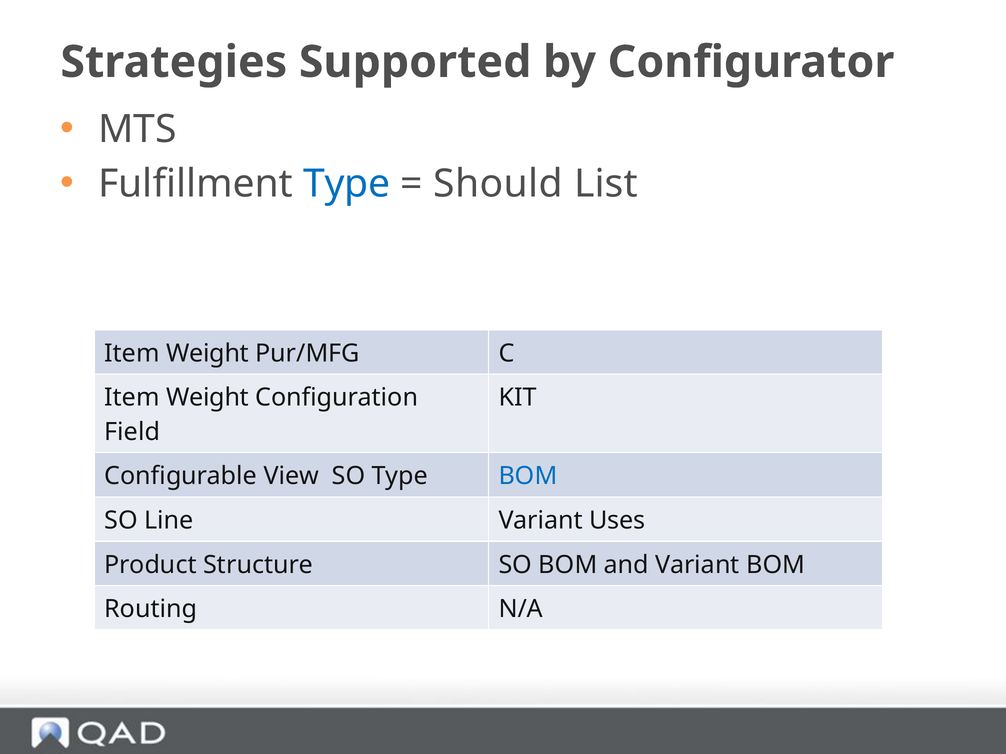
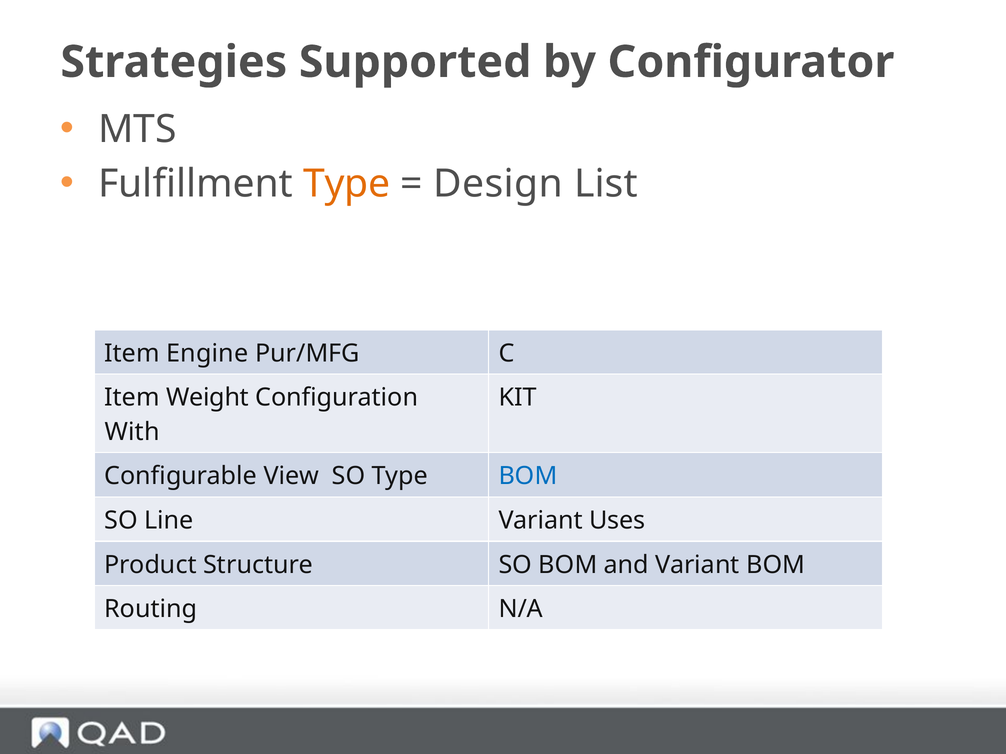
Type colour: blue -> orange (347, 184)
Should: Should -> Design (498, 184)
Weight: Weight -> Engine (207, 354)
Field: Field -> With (132, 432)
